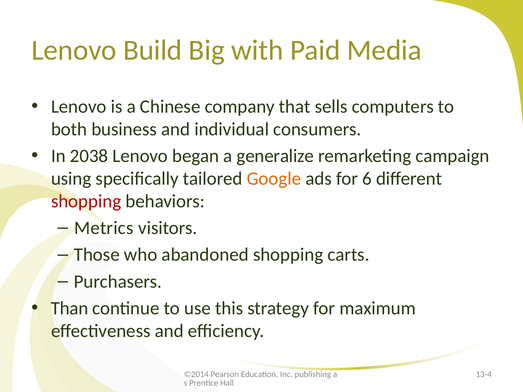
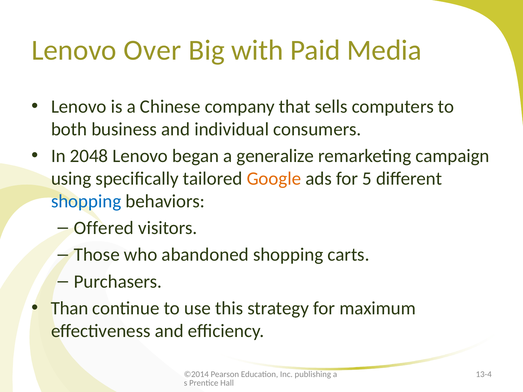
Build: Build -> Over (152, 50)
2038: 2038 -> 2048 (89, 156)
6: 6 -> 5 (367, 179)
shopping colour: red -> blue (86, 201)
Metrics: Metrics -> Offered (104, 228)
